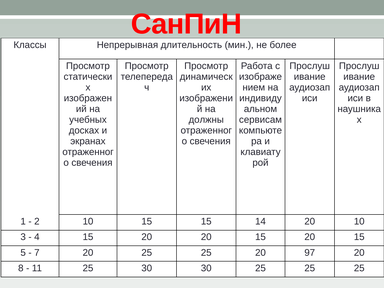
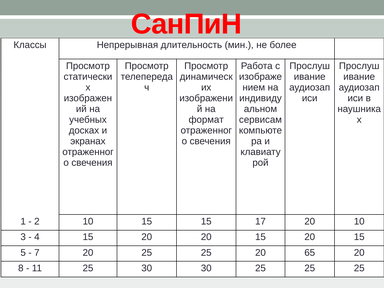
должны: должны -> формат (206, 120)
14: 14 -> 17 (260, 221)
97: 97 -> 65 (310, 253)
